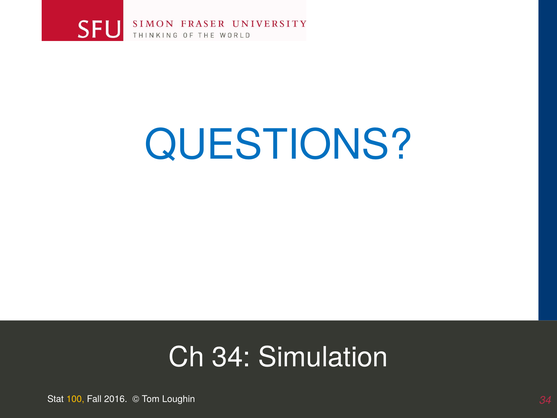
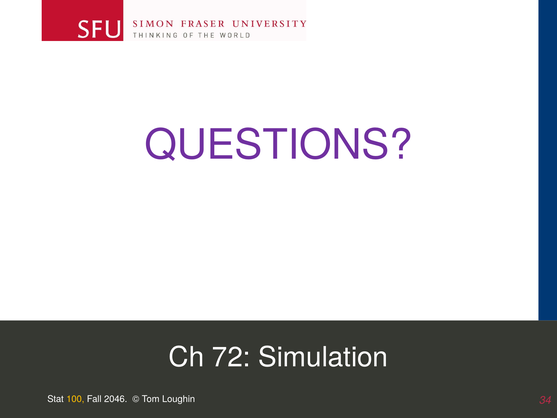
QUESTIONS colour: blue -> purple (279, 145)
Ch 34: 34 -> 72 (231, 357)
2016: 2016 -> 2046 (116, 399)
